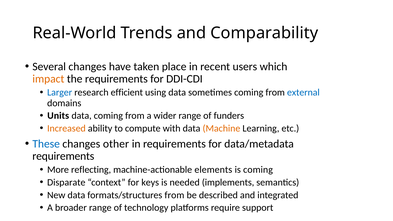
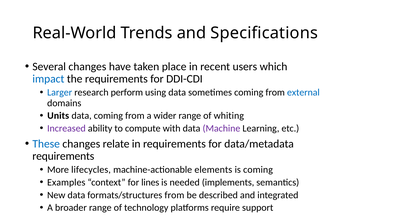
Comparability: Comparability -> Specifications (264, 33)
impact colour: orange -> blue (48, 79)
efficient: efficient -> perform (127, 92)
funders: funders -> whiting (229, 116)
Increased colour: orange -> purple (66, 128)
Machine colour: orange -> purple (221, 128)
other: other -> relate (116, 144)
reflecting: reflecting -> lifecycles (91, 170)
Disparate: Disparate -> Examples (66, 182)
keys: keys -> lines (150, 182)
